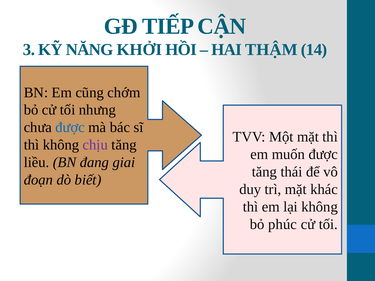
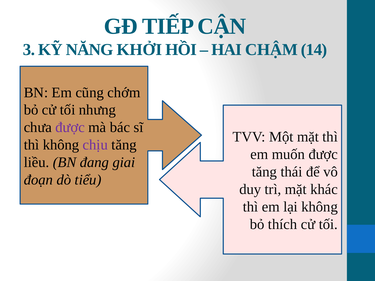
THẬM: THẬM -> CHẬM (271, 50)
được colour: blue -> purple (70, 128)
biết: biết -> tiểu (88, 180)
phúc: phúc -> thích (283, 225)
